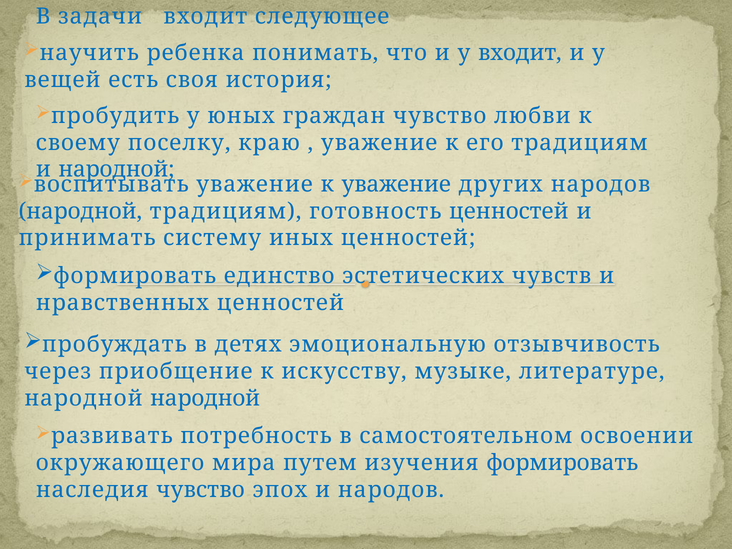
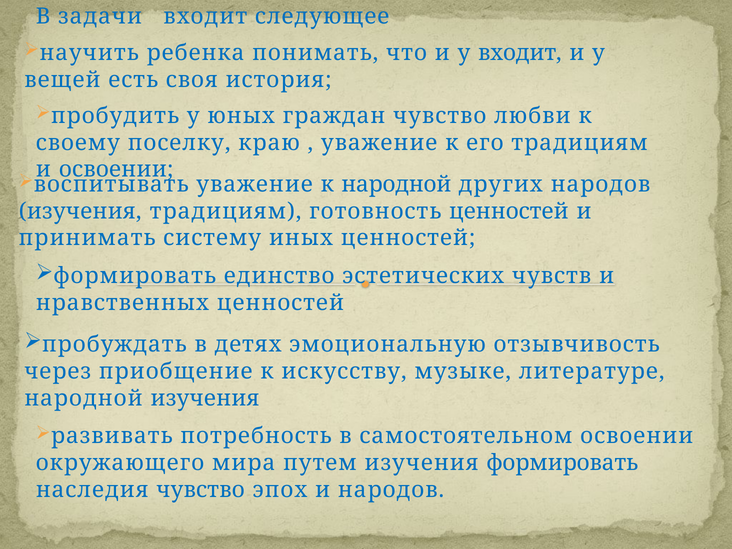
и народной: народной -> освоении (116, 169)
к уважение: уважение -> народной (396, 184)
народной: народной -> изучения (80, 211)
народной народной: народной -> изучения (205, 398)
